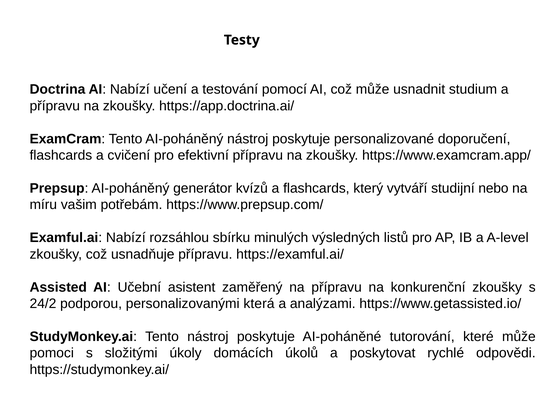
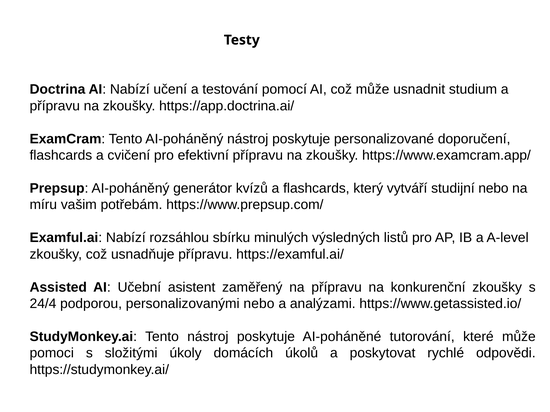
24/2: 24/2 -> 24/4 (43, 304)
personalizovanými která: která -> nebo (259, 304)
